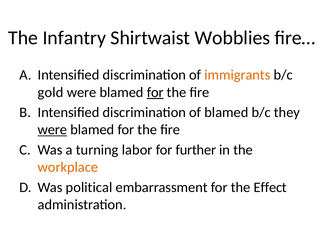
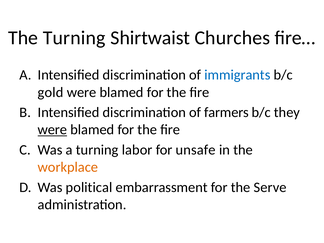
The Infantry: Infantry -> Turning (74, 38)
Wobblies: Wobblies -> Churches (232, 38)
immigrants colour: orange -> blue (237, 75)
for underline: present -> none (155, 92)
of blamed: blamed -> farmers (226, 112)
further: further -> unsafe (196, 150)
Effect: Effect -> Serve (270, 187)
